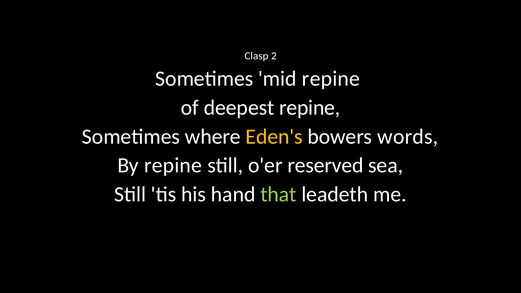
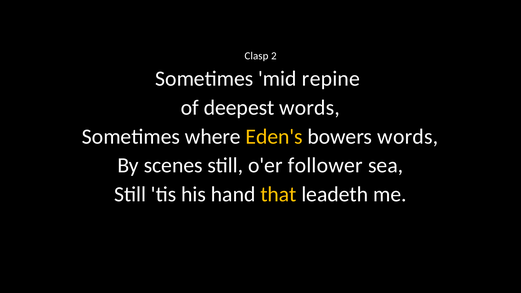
deepest repine: repine -> words (310, 108)
By repine: repine -> scenes (173, 165)
reserved: reserved -> follower (325, 165)
that colour: light green -> yellow (278, 194)
